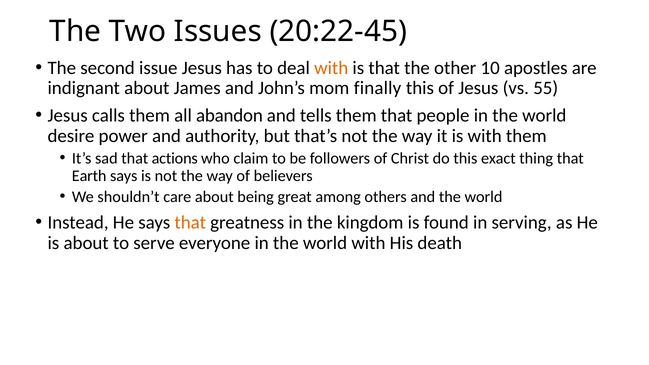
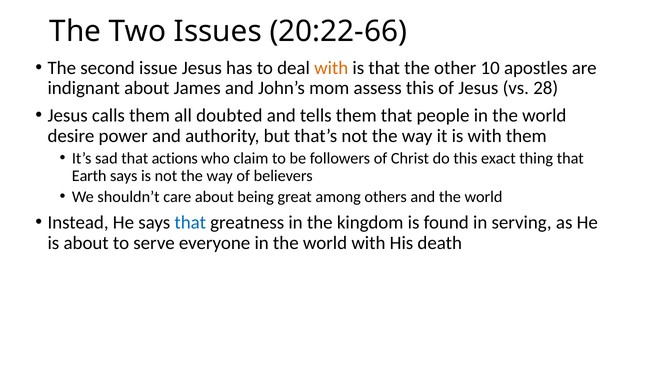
20:22-45: 20:22-45 -> 20:22-66 (338, 31)
finally: finally -> assess (378, 88)
55: 55 -> 28 (546, 88)
abandon: abandon -> doubted (229, 115)
that colour: orange -> blue (190, 222)
